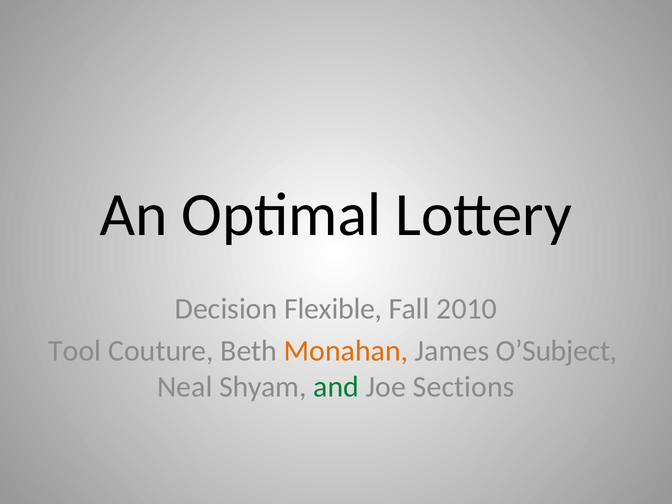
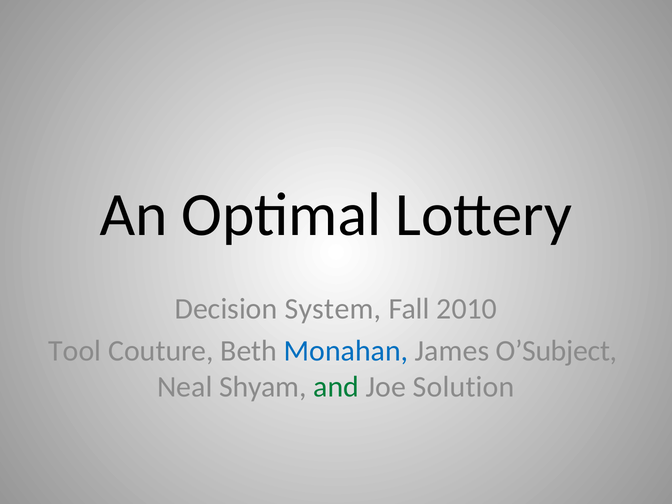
Flexible: Flexible -> System (333, 309)
Monahan colour: orange -> blue (346, 351)
Sections: Sections -> Solution (464, 387)
